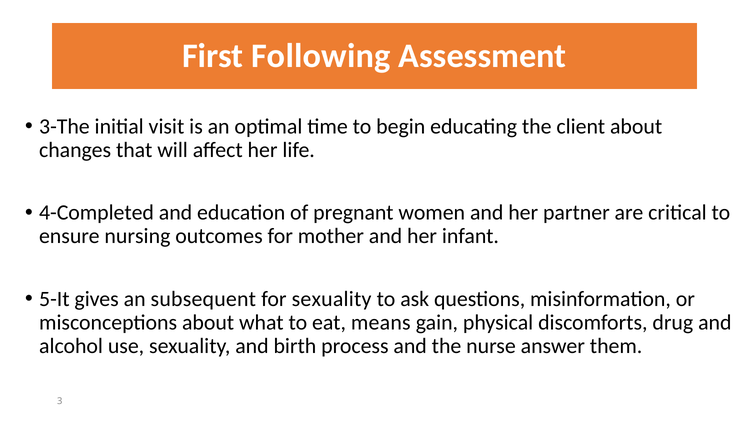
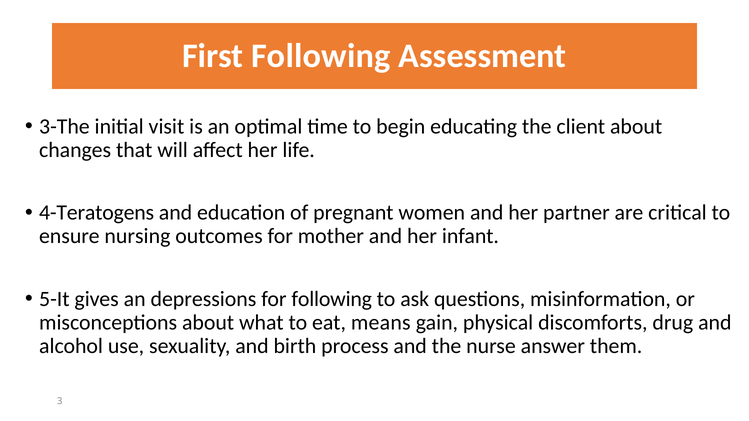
4-Completed: 4-Completed -> 4-Teratogens (97, 213)
subsequent: subsequent -> depressions (203, 299)
for sexuality: sexuality -> following (332, 299)
